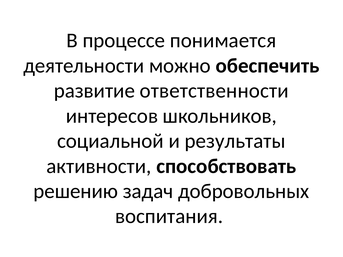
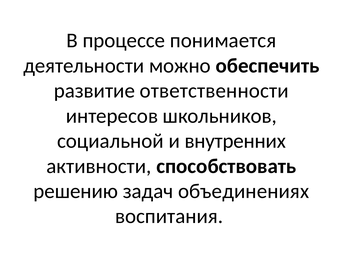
результаты: результаты -> внутренних (235, 141)
добровольных: добровольных -> объединениях (244, 191)
